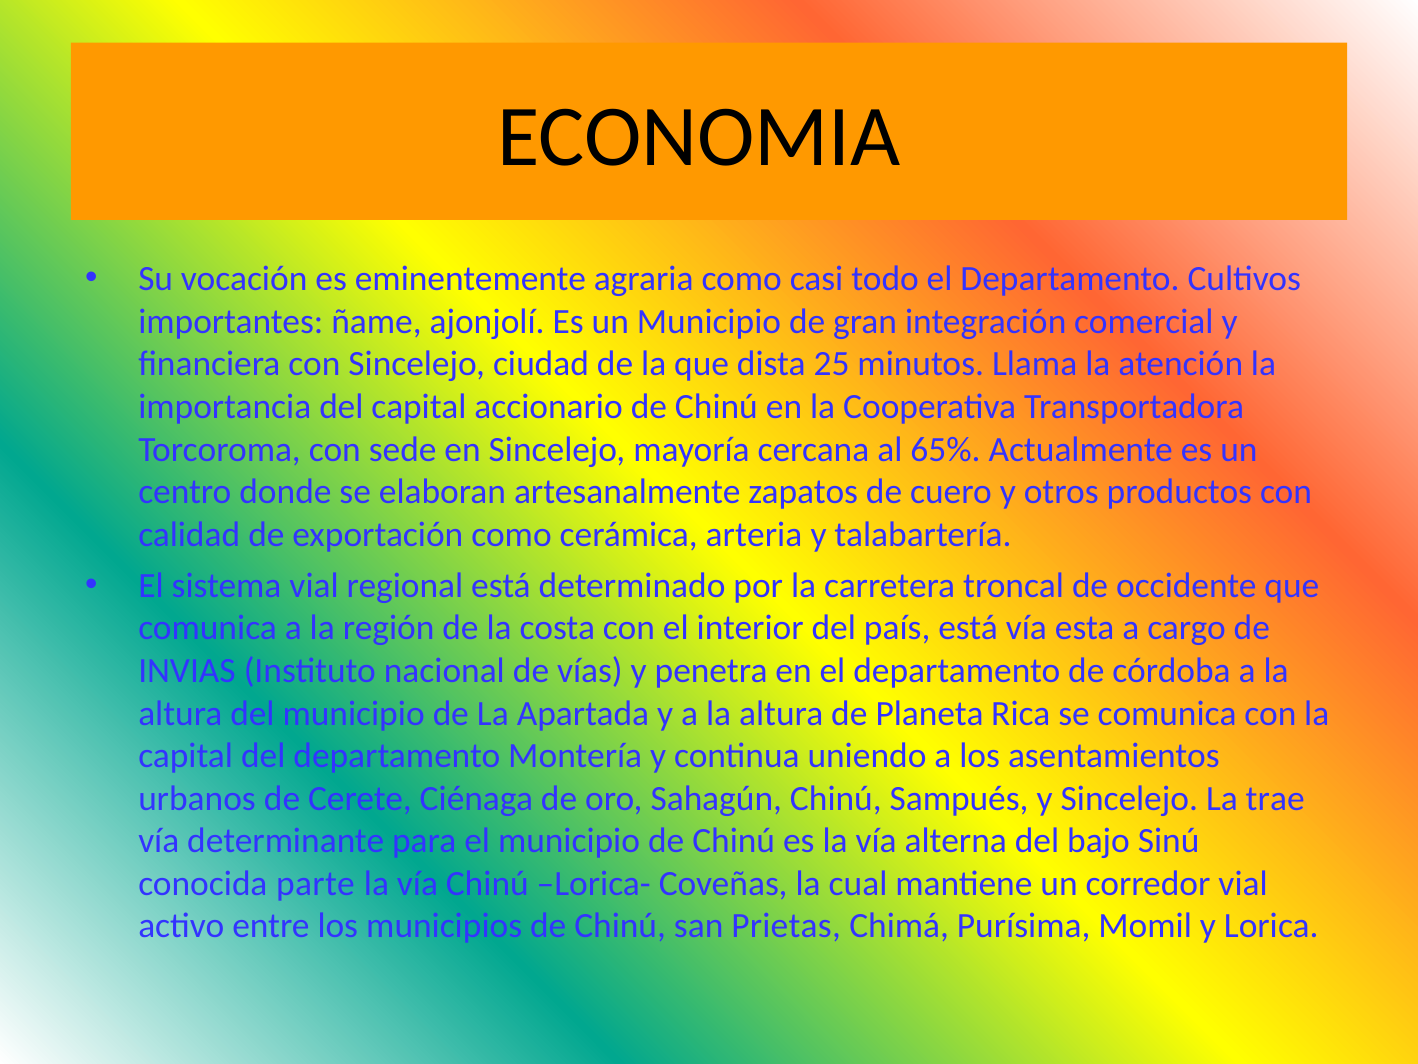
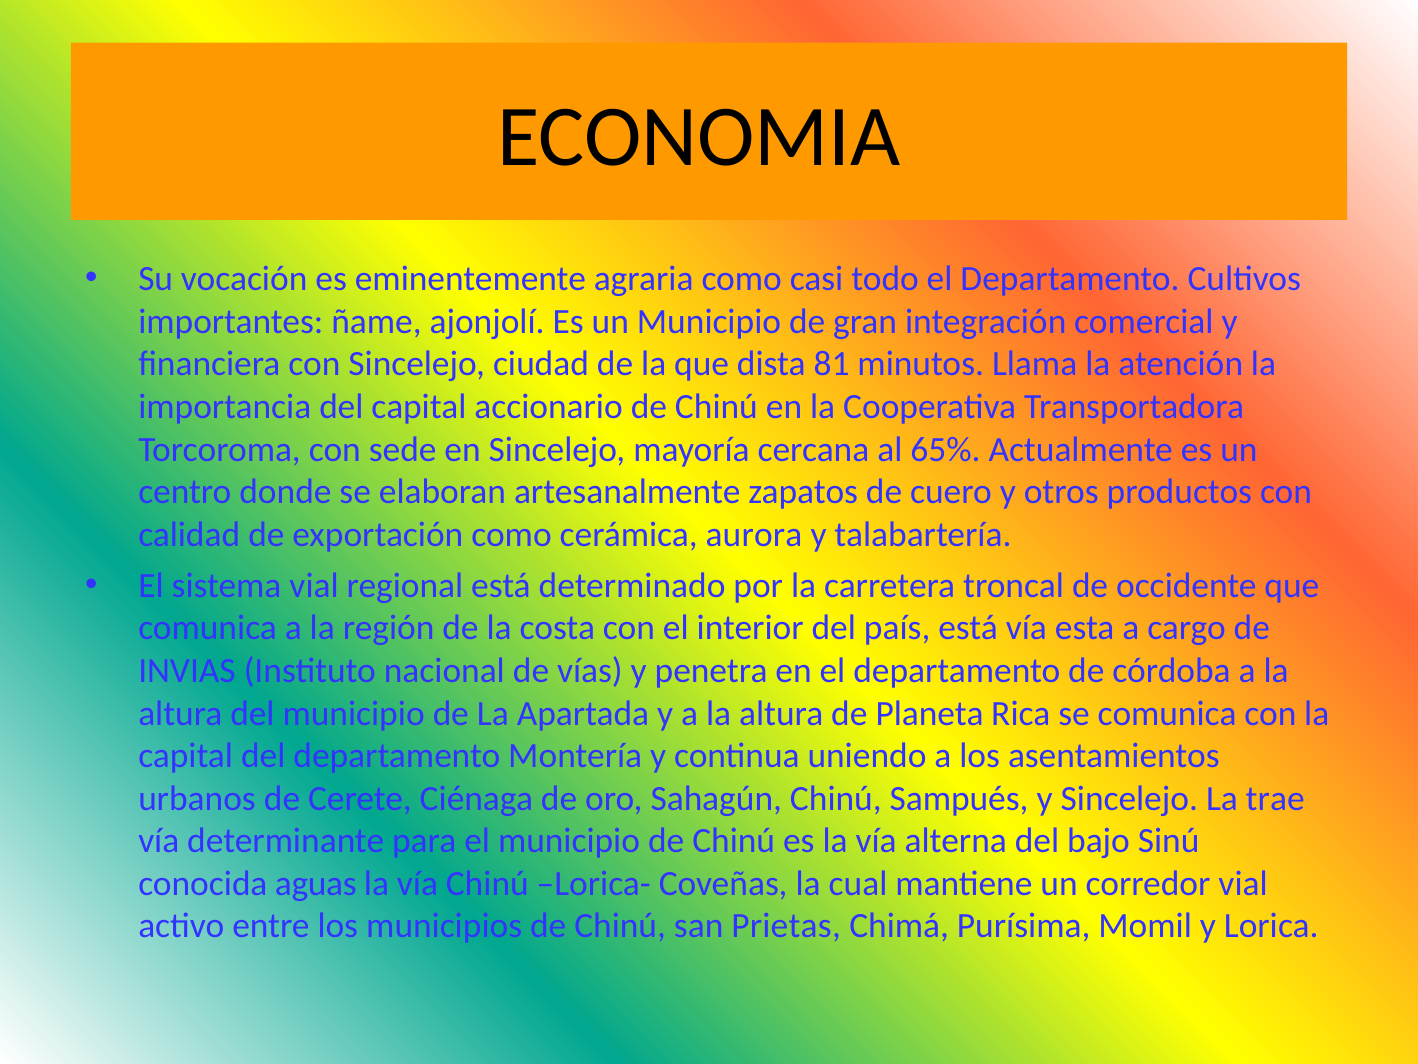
25: 25 -> 81 (832, 364)
arteria: arteria -> aurora (754, 534)
parte: parte -> aguas (316, 883)
